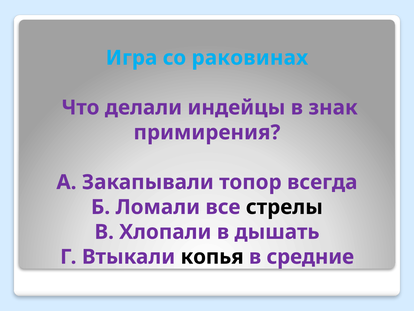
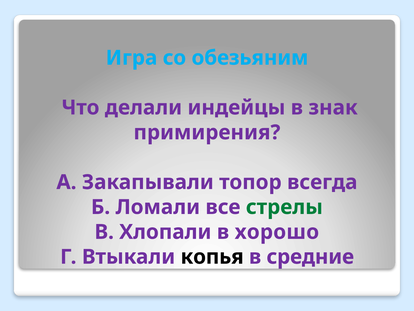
раковинах: раковинах -> обезьяним (250, 58)
стрелы colour: black -> green (284, 207)
дышать: дышать -> хорошо (277, 232)
